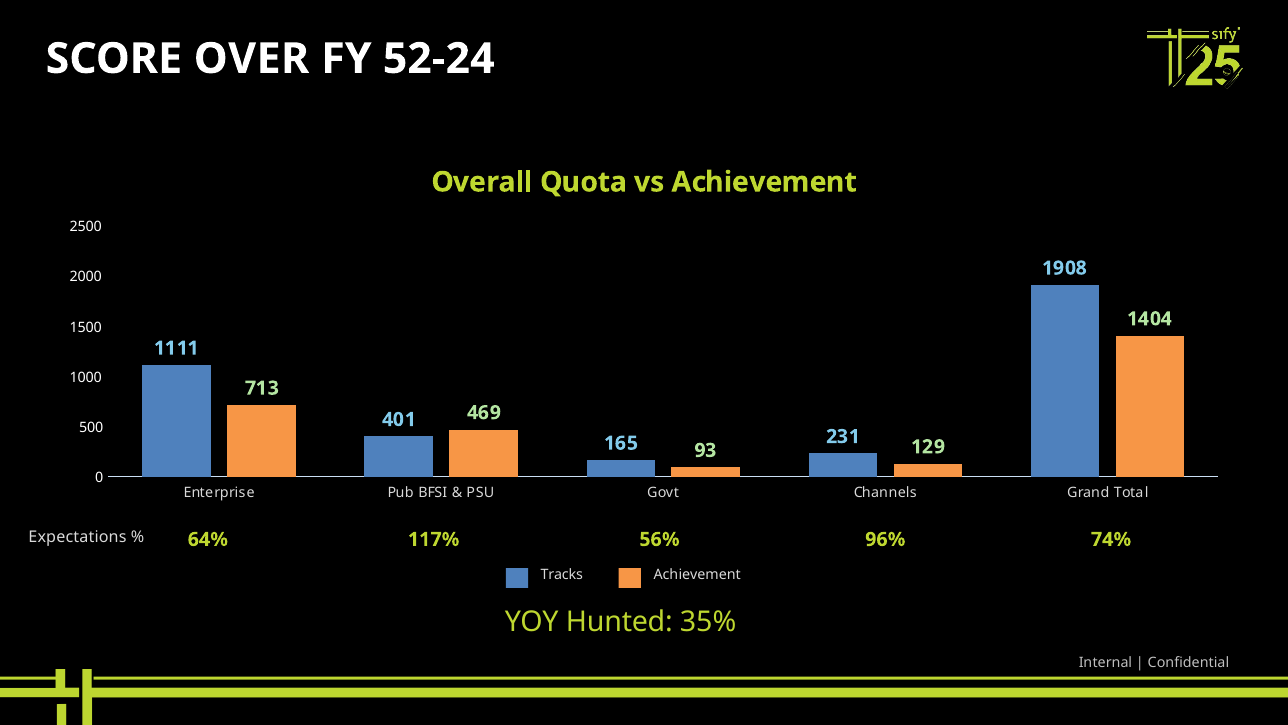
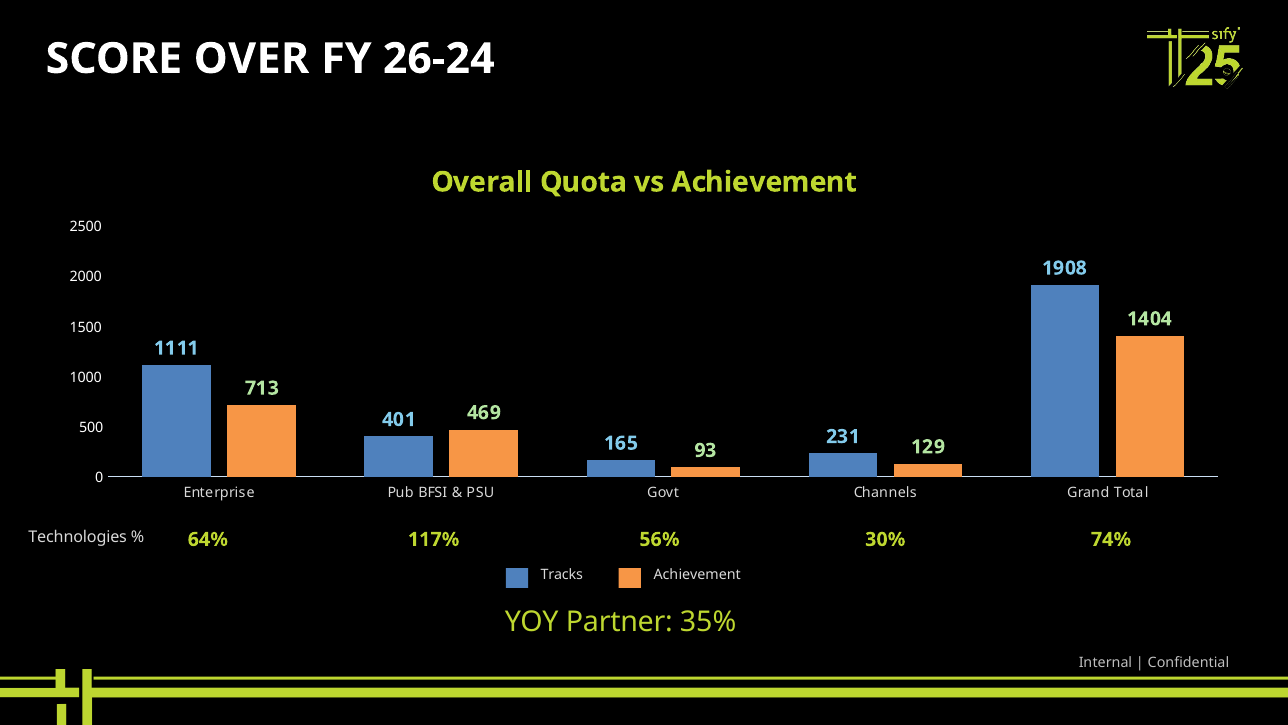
52-24: 52-24 -> 26-24 (439, 59)
Expectations: Expectations -> Technologies (78, 537)
96%: 96% -> 30% (885, 539)
Hunted: Hunted -> Partner (619, 622)
